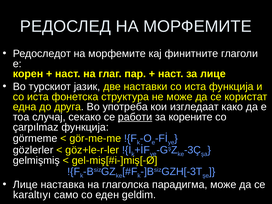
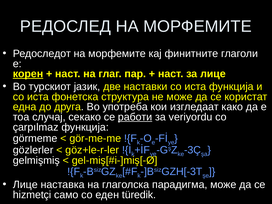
корен underline: none -> present (28, 74)
корените: корените -> veriyordu (191, 117)
karaltıyı: karaltıyı -> hizmetçi (32, 195)
geldim: geldim -> türedik (139, 195)
